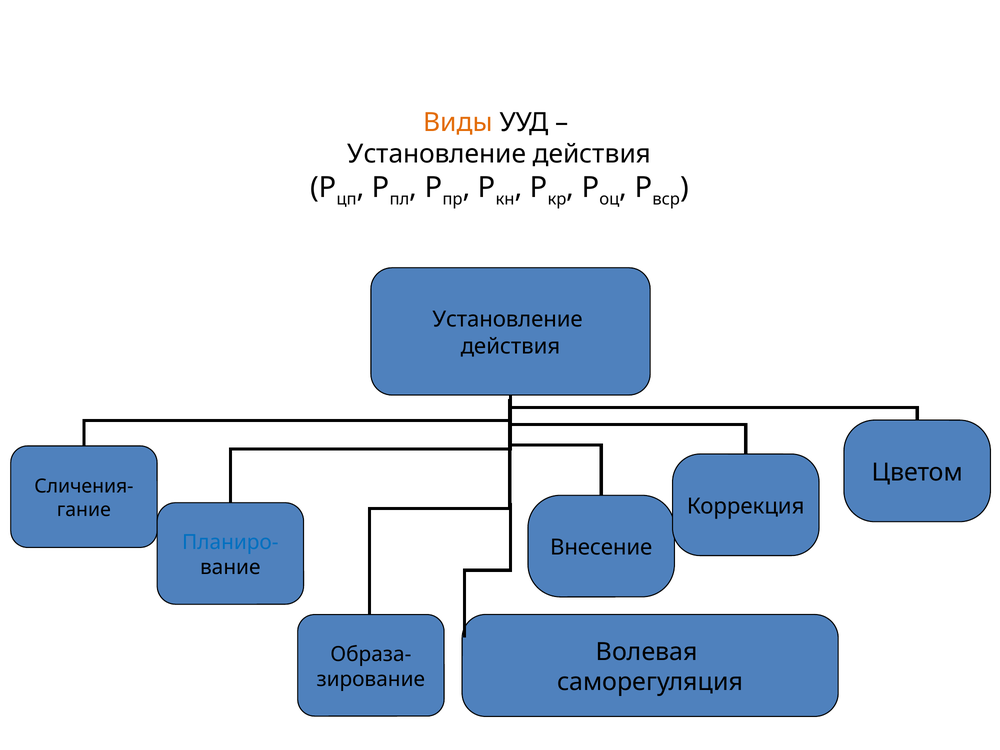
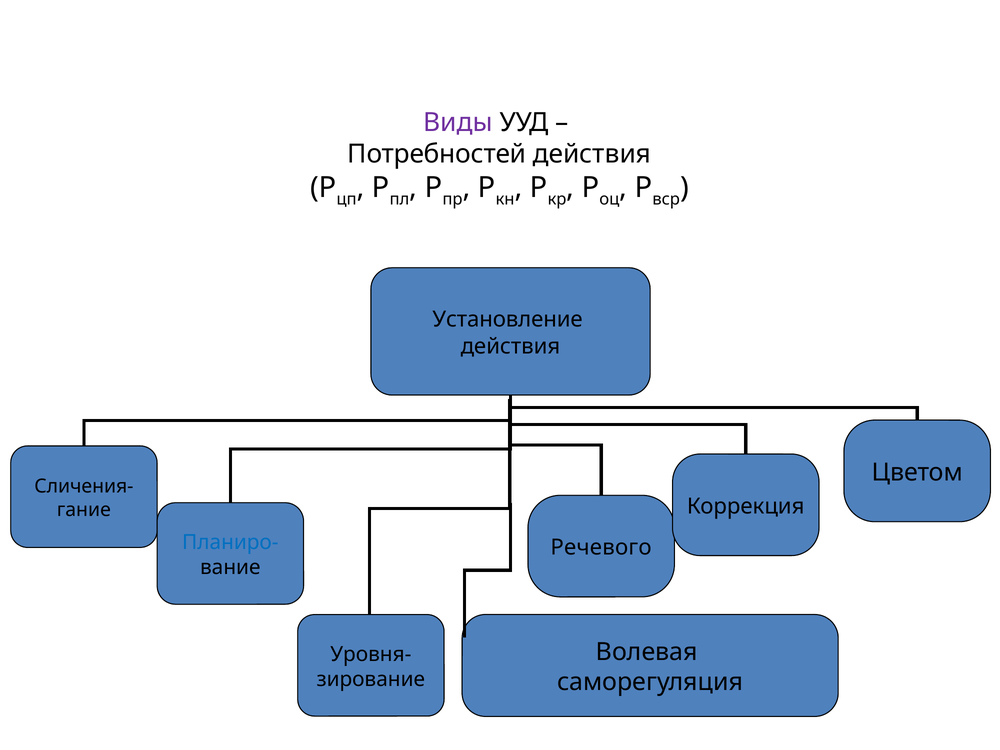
Виды colour: orange -> purple (458, 123)
Установление: Установление -> Потребностей (437, 154)
Внесение: Внесение -> Речевого (601, 548)
Образа-: Образа- -> Уровня- (371, 654)
